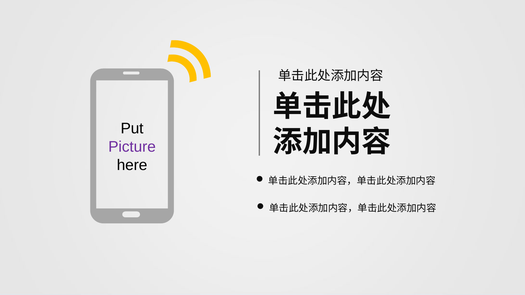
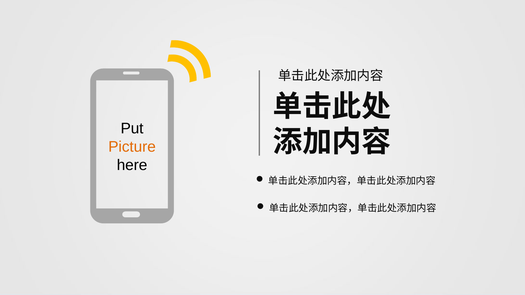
Picture colour: purple -> orange (132, 147)
